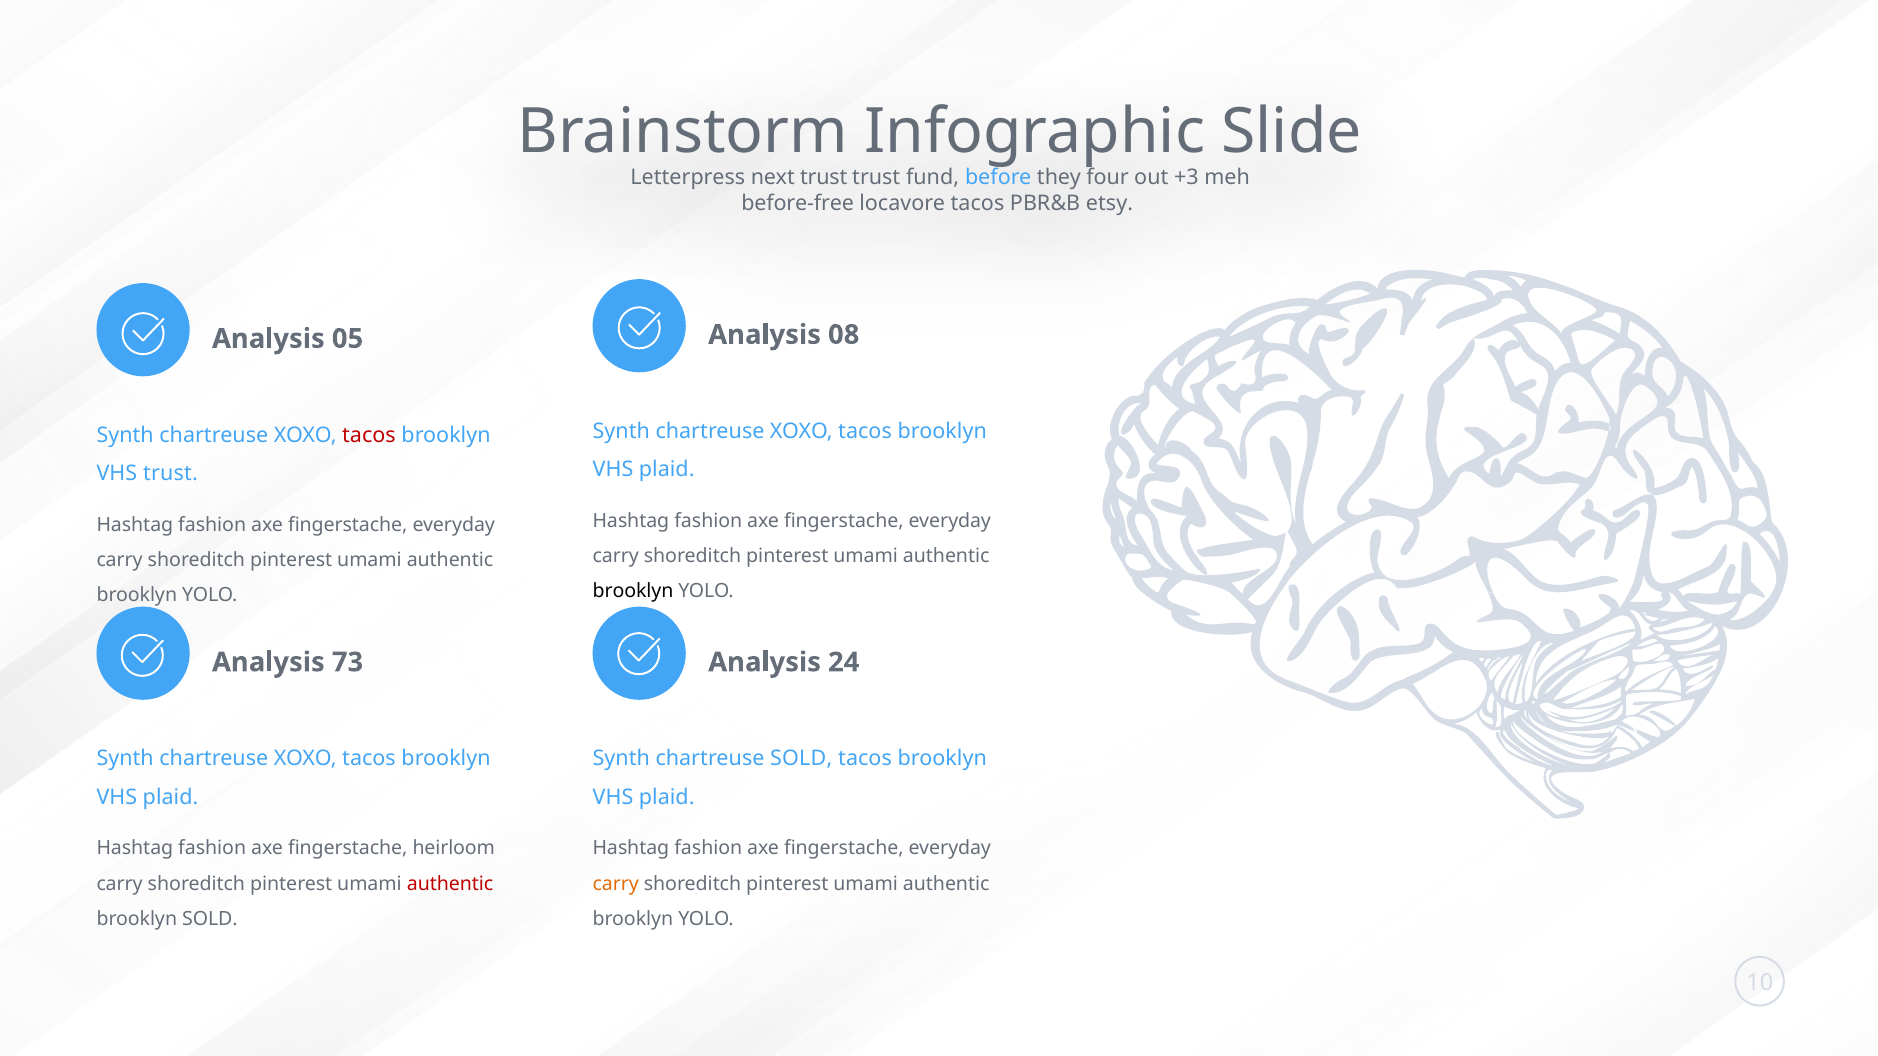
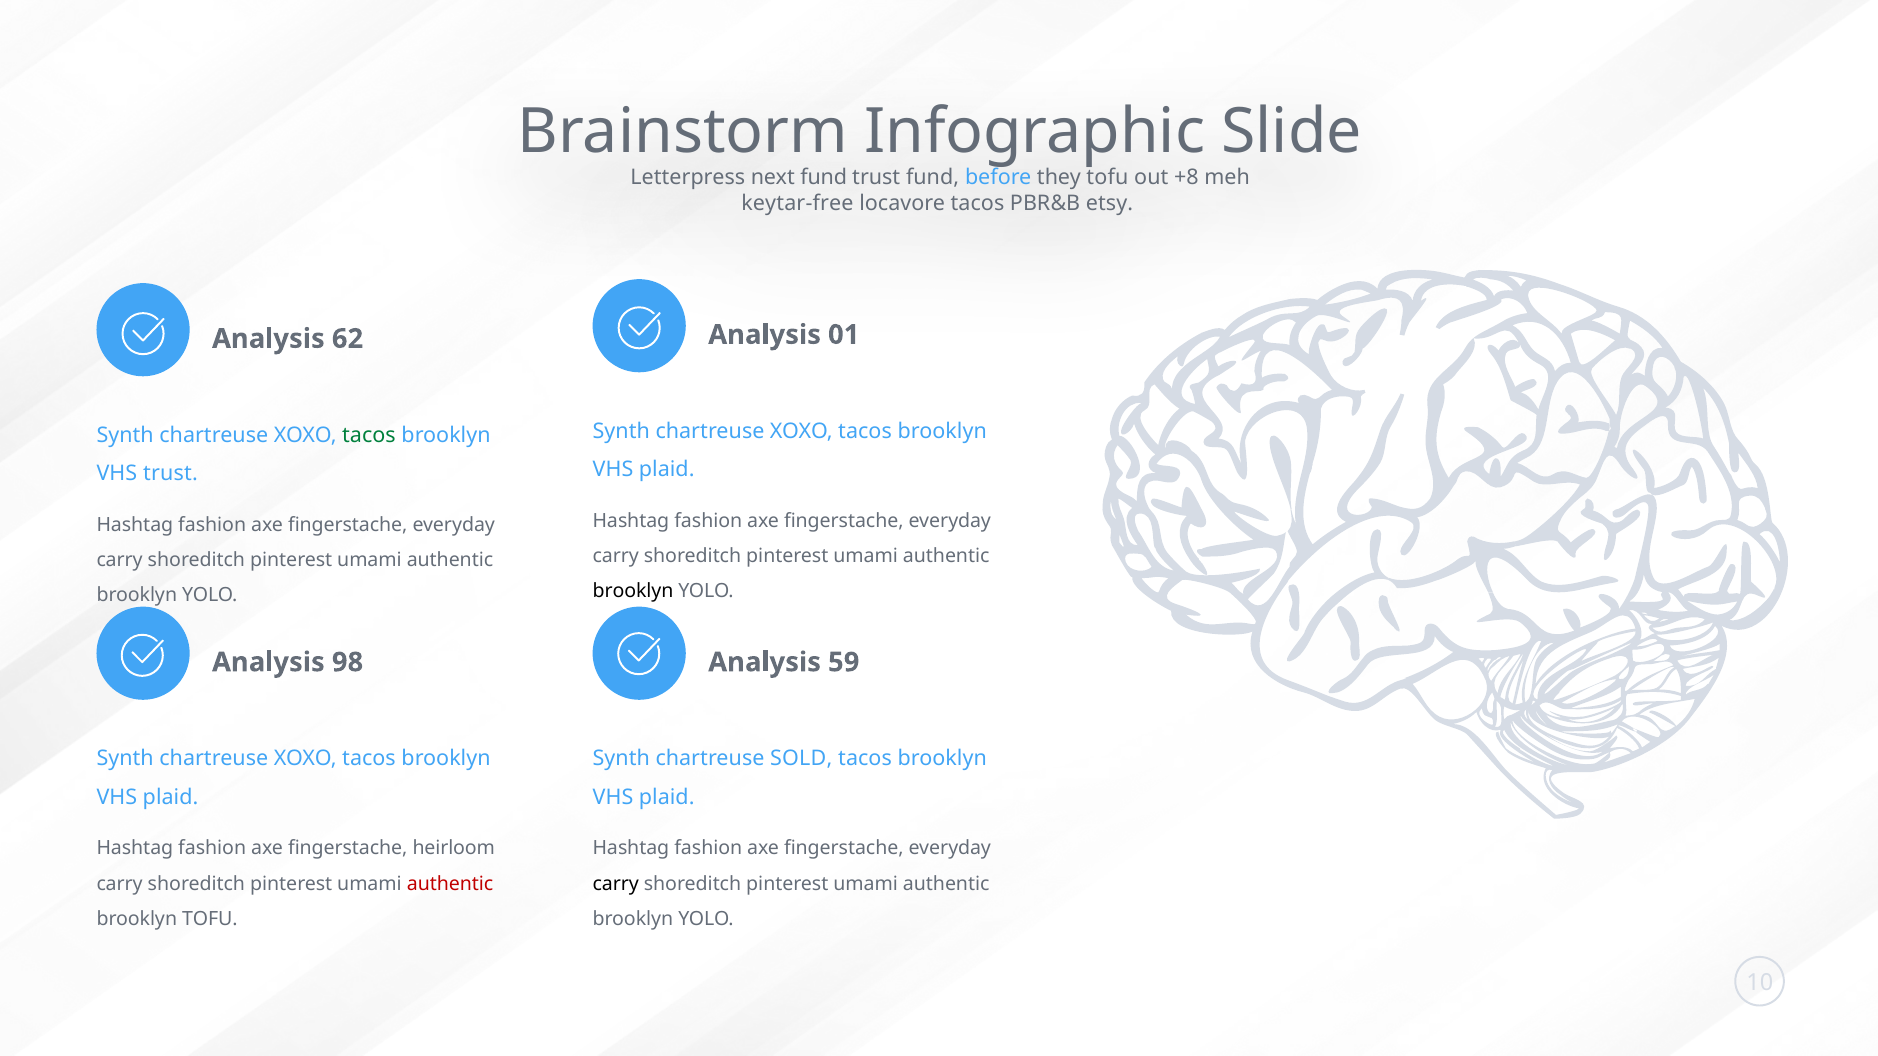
next trust: trust -> fund (824, 177)
they four: four -> tofu (1107, 177)
+3: +3 -> +8 (1186, 177)
before-free: before-free -> keytar-free (797, 203)
08: 08 -> 01 (844, 335)
05: 05 -> 62 (348, 339)
tacos colour: red -> green (369, 435)
73: 73 -> 98 (348, 662)
24: 24 -> 59 (844, 662)
carry colour: orange -> black (616, 884)
brooklyn SOLD: SOLD -> TOFU (210, 919)
